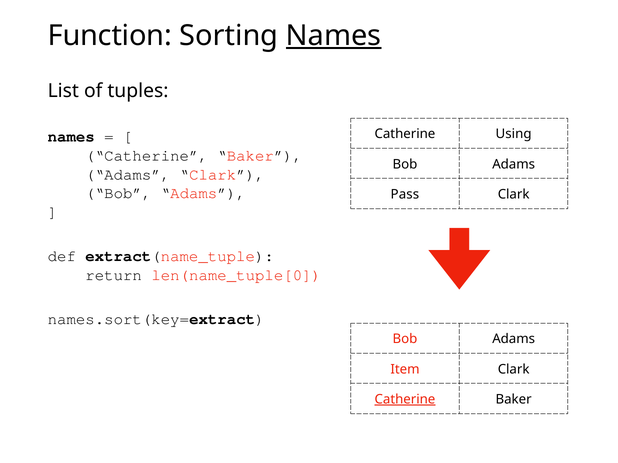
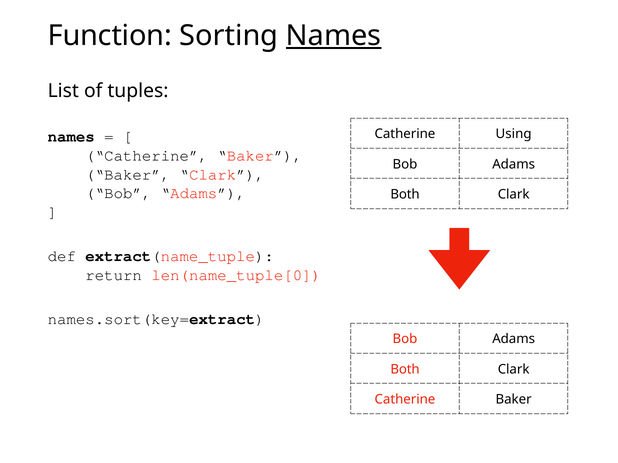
Adams: Adams -> Baker (128, 175)
Pass: Pass -> Both (405, 195)
Item: Item -> Both (405, 370)
Catherine underline: present -> none (405, 400)
